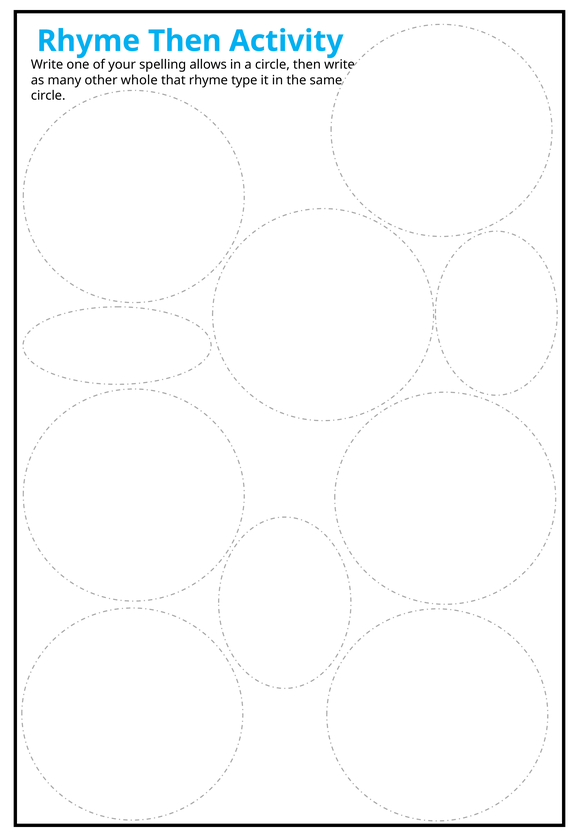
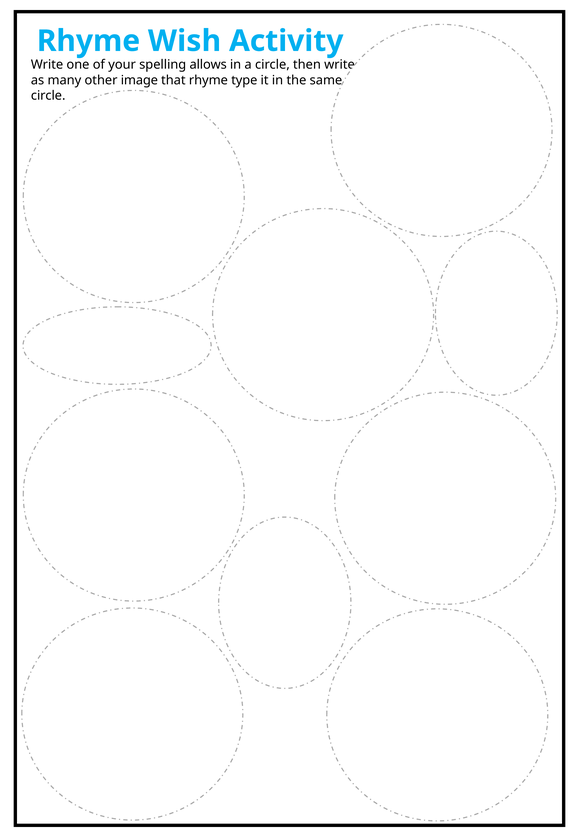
Then: Then -> Wish (185, 41)
whole: whole -> image (139, 80)
